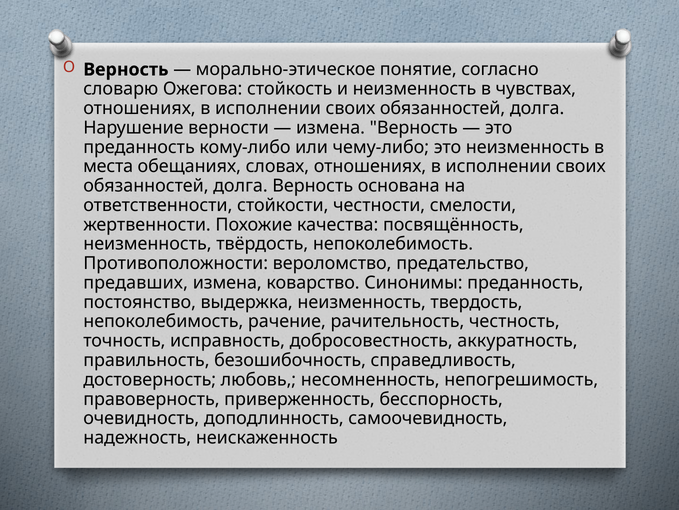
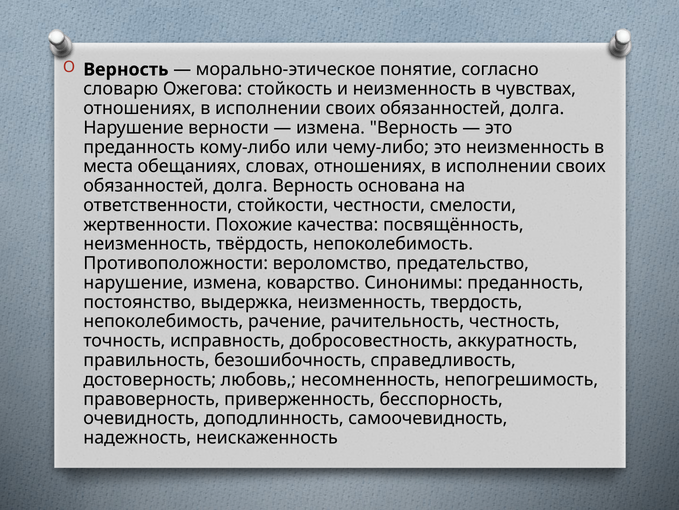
предавших: предавших -> нарушение (136, 282)
